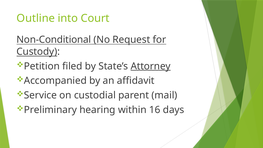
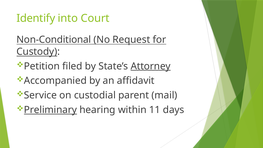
Outline: Outline -> Identify (36, 18)
Preliminary underline: none -> present (50, 110)
16: 16 -> 11 (155, 110)
